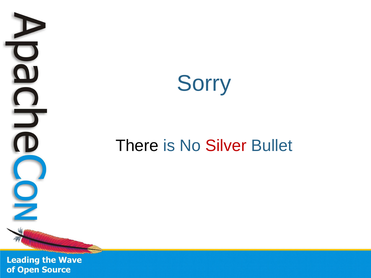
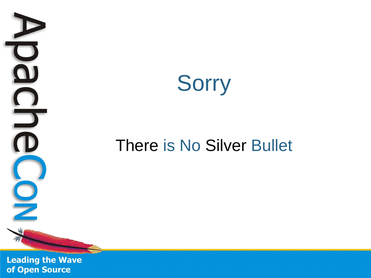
Silver colour: red -> black (226, 146)
